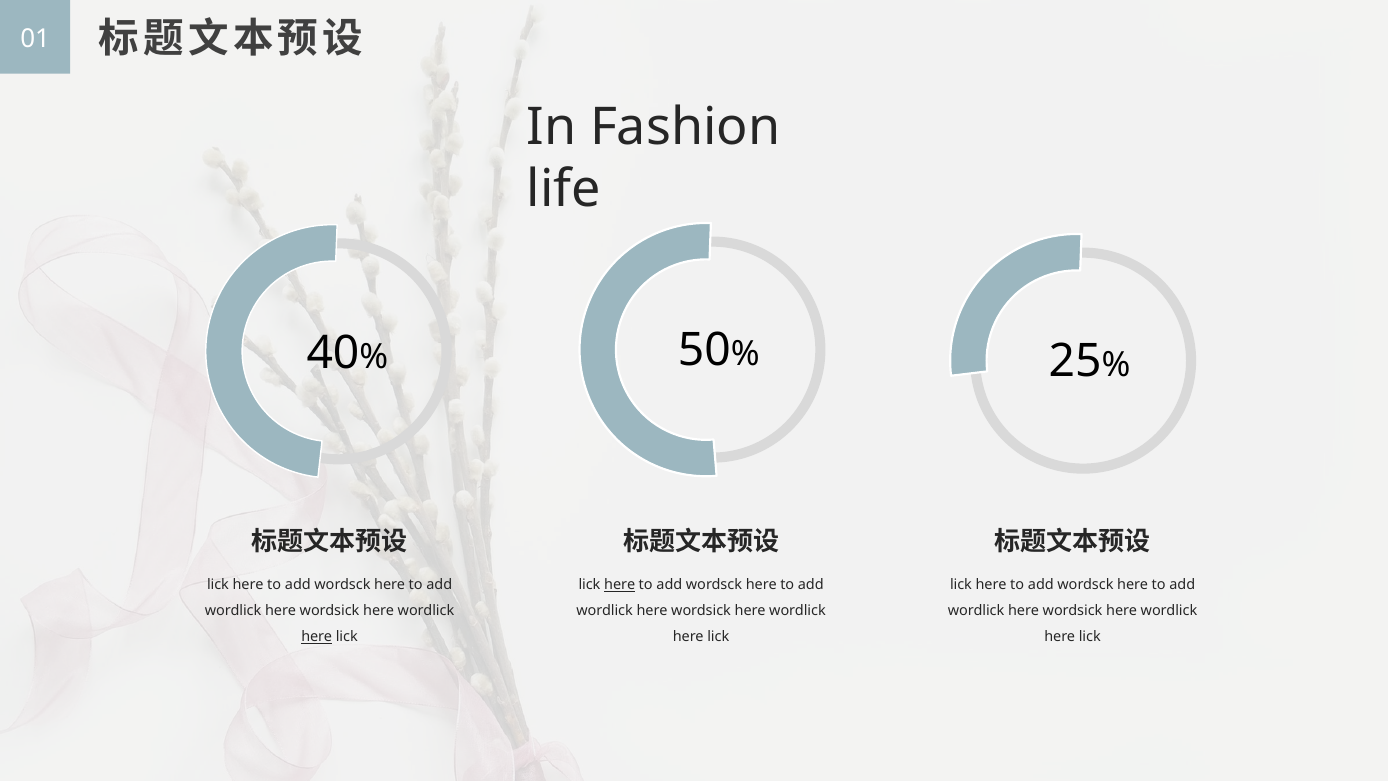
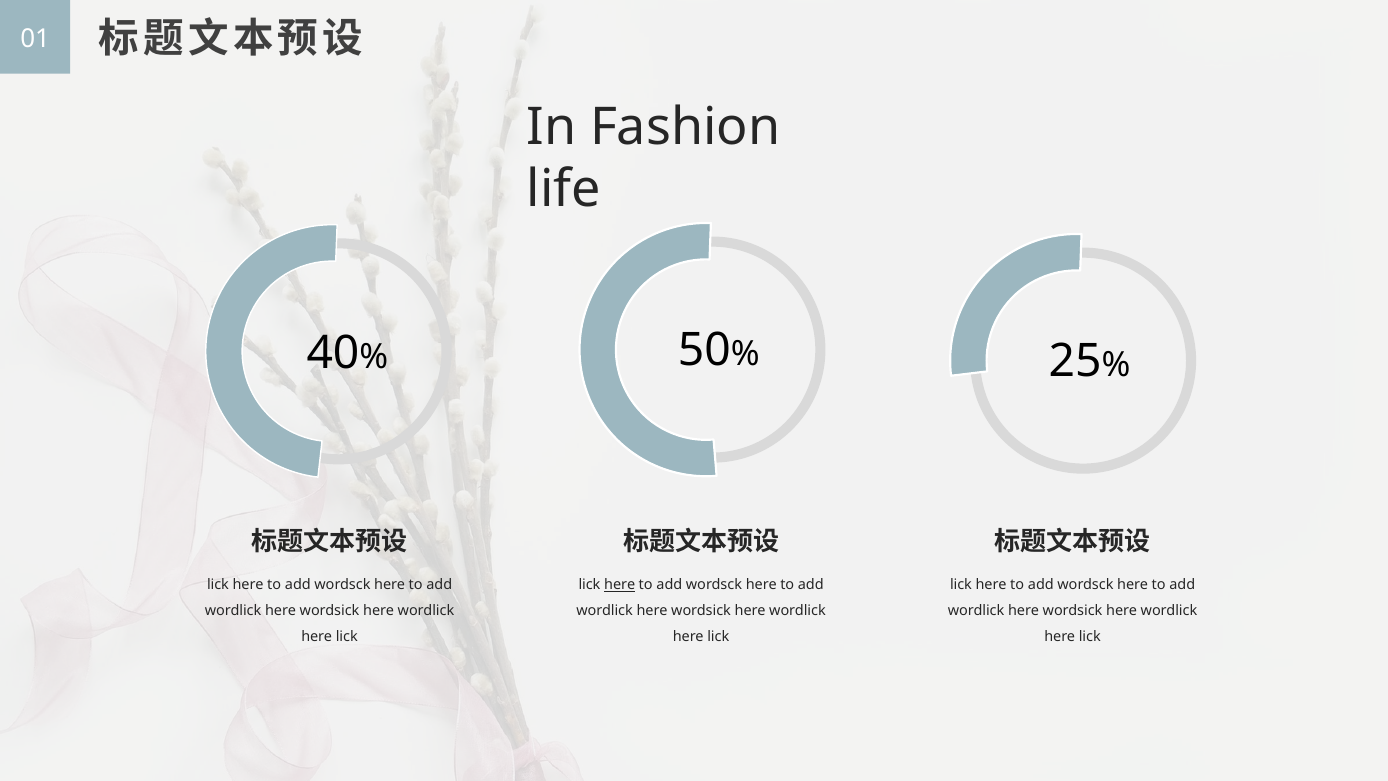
here underline: present -> none (317, 637)
